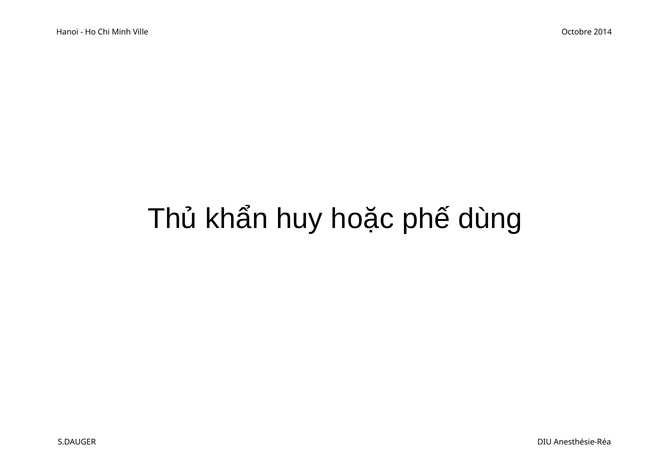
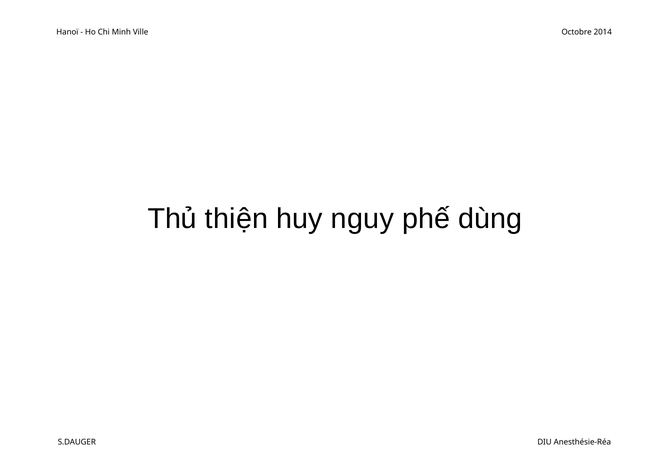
khẩn: khẩn -> thiện (237, 219)
hoặc: hoặc -> nguy (362, 219)
